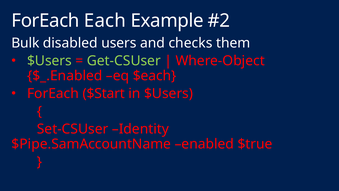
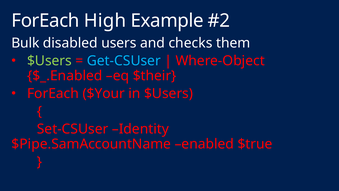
Each: Each -> High (105, 21)
Get-CSUser colour: light green -> light blue (124, 61)
$each: $each -> $their (155, 76)
$Start: $Start -> $Your (104, 93)
